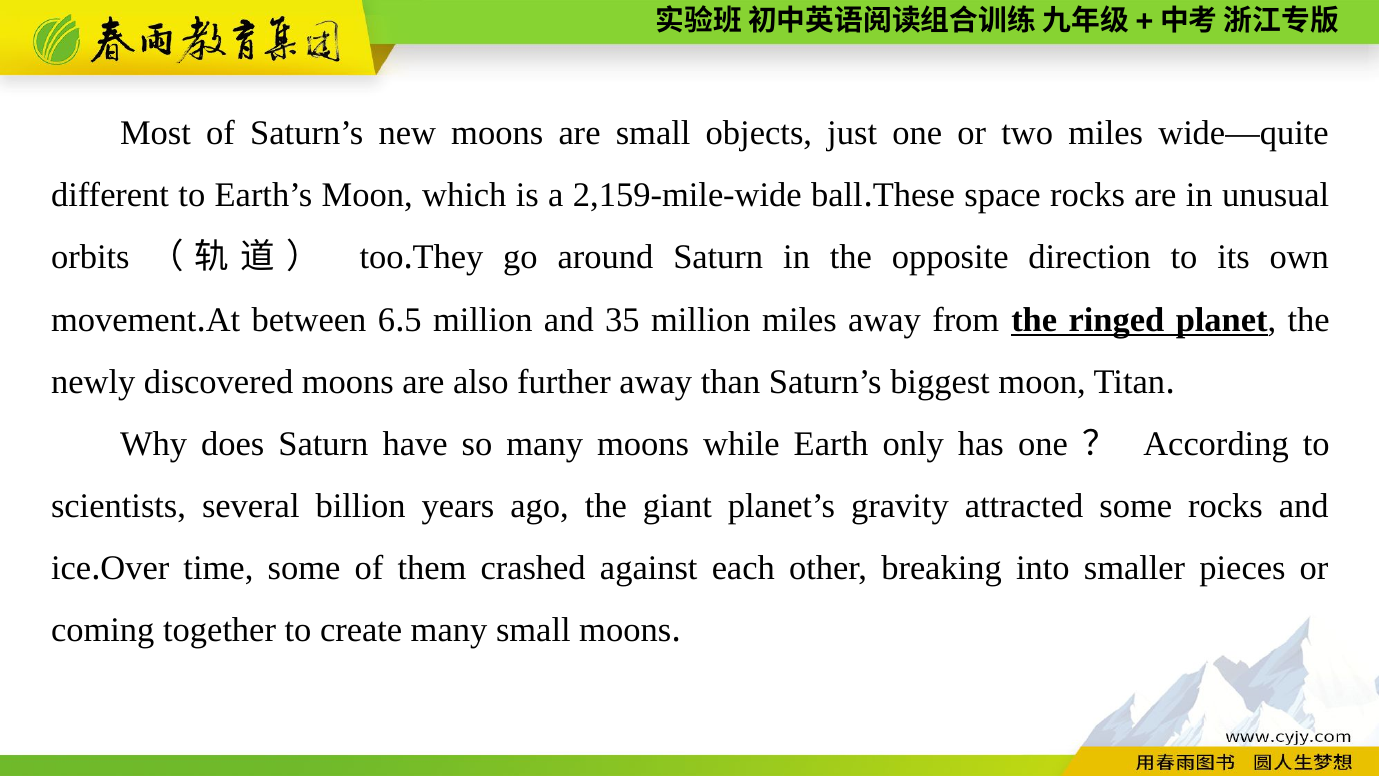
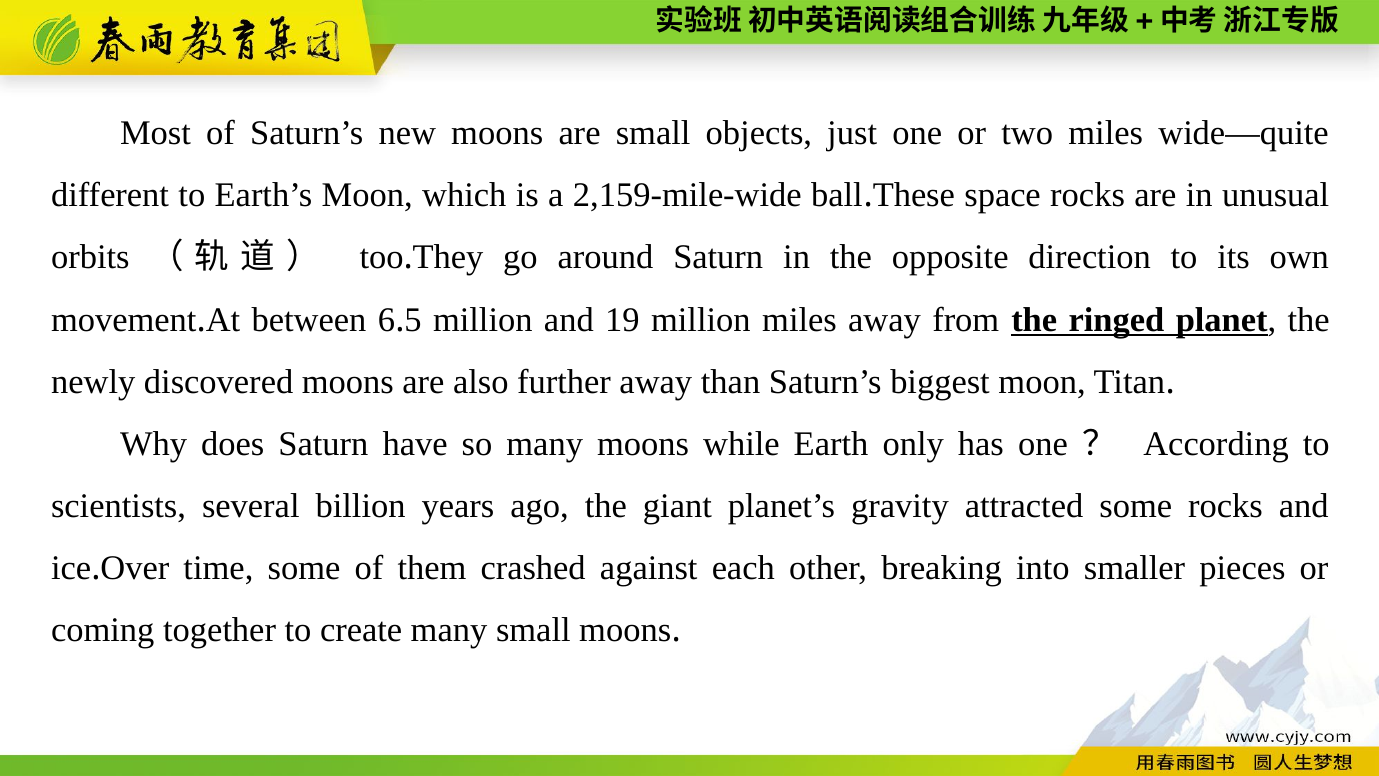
35: 35 -> 19 (622, 320)
